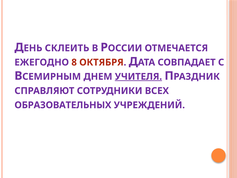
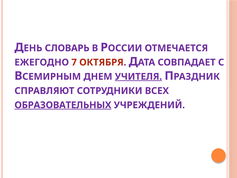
СКЛЕИТЬ: СКЛЕИТЬ -> СЛОВАРЬ (67, 48)
8: 8 -> 7 (74, 62)
ОБРАЗОВАТЕЛЬНЫХ underline: none -> present (63, 105)
